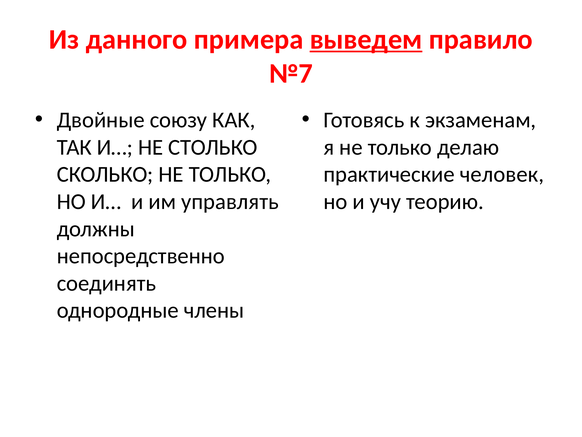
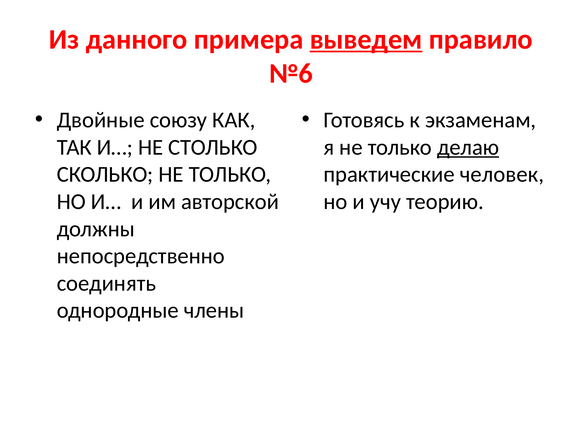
№7: №7 -> №6 (291, 73)
делаю underline: none -> present (468, 147)
управлять: управлять -> авторской (230, 201)
